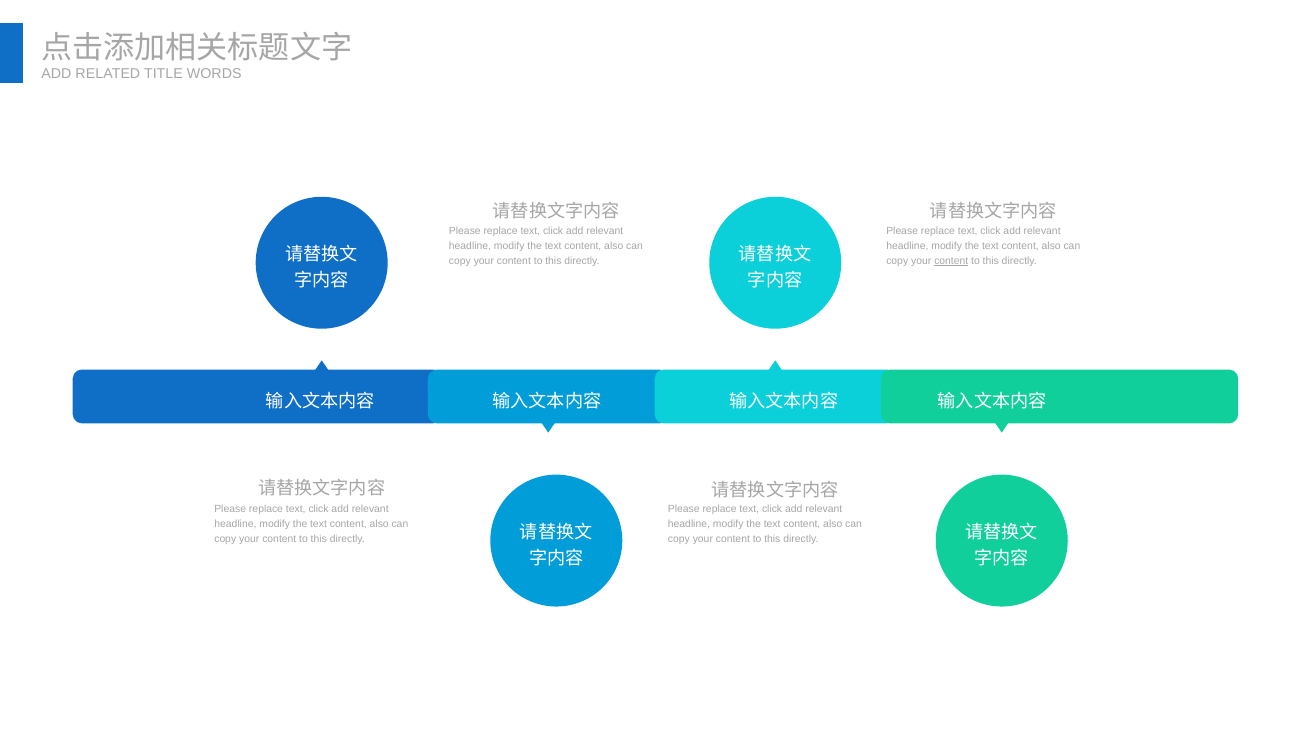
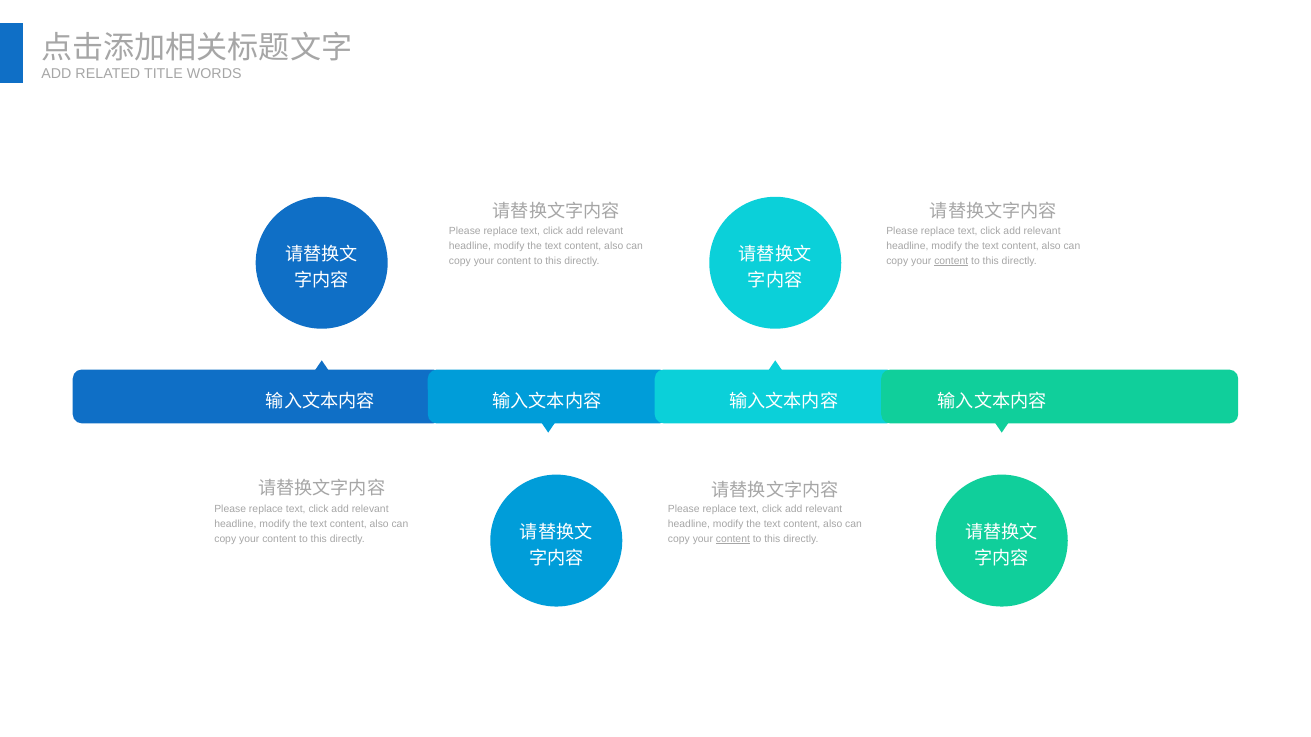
content underline: none -> present (733, 539)
